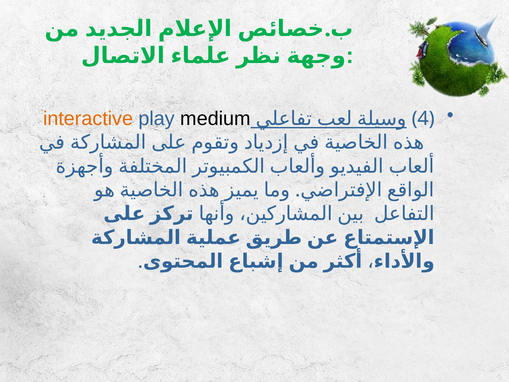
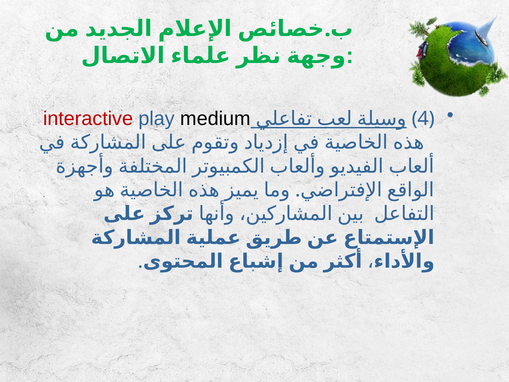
interactive colour: orange -> red (88, 119)
